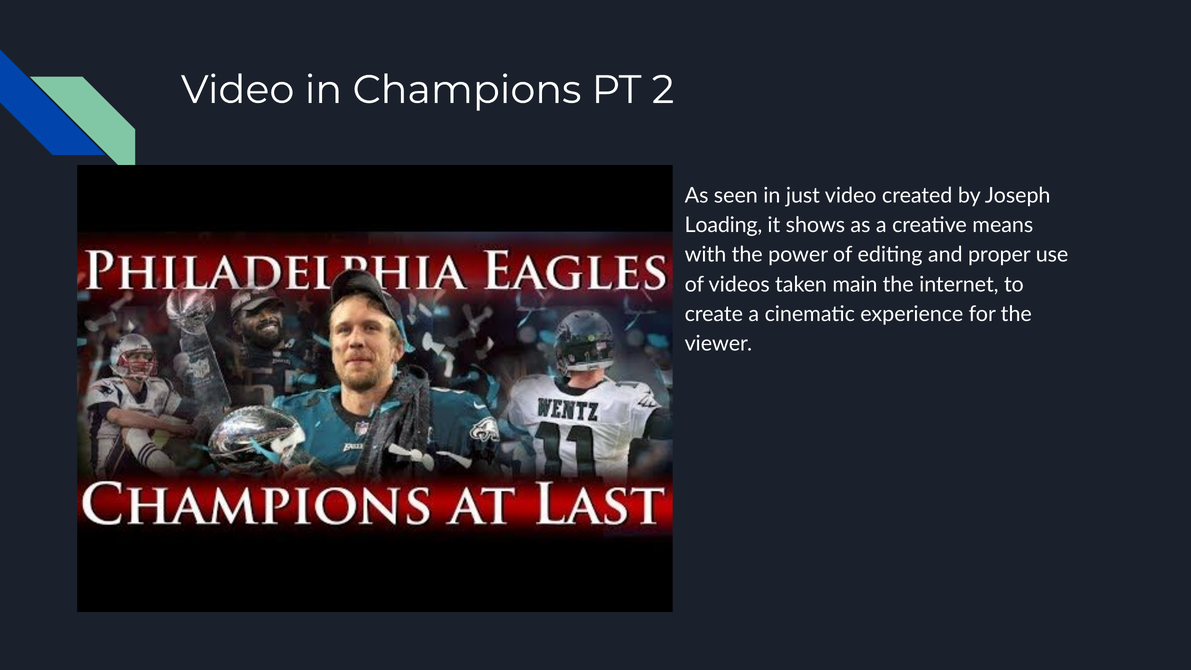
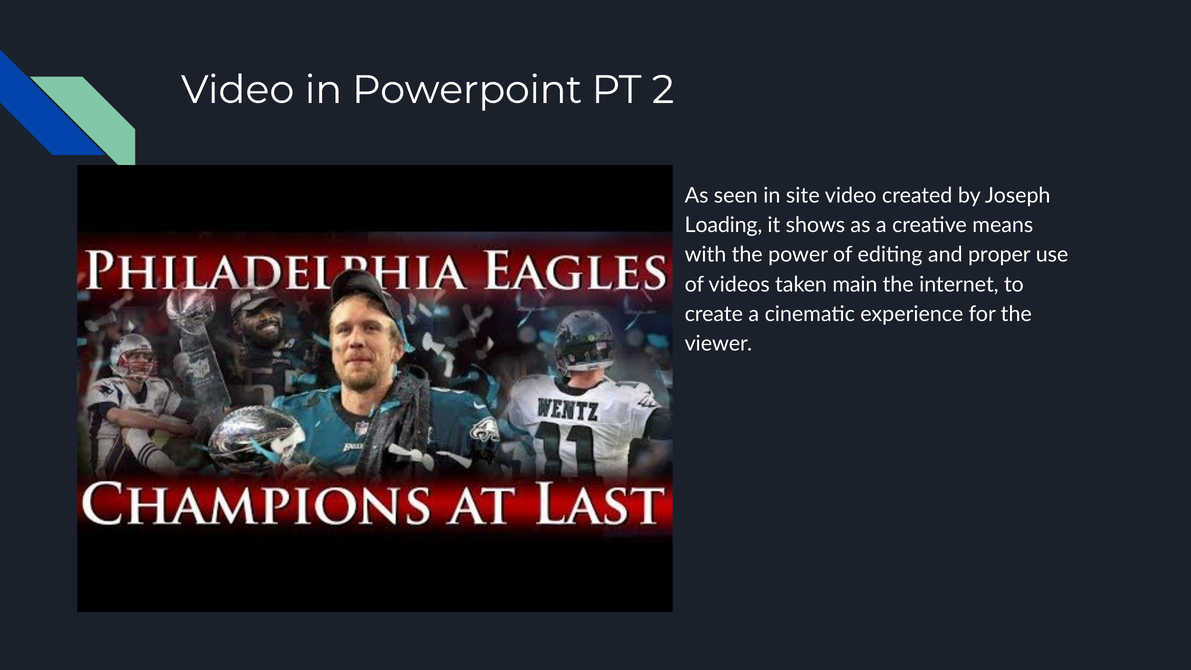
Champions: Champions -> Powerpoint (467, 90)
just: just -> site (803, 195)
